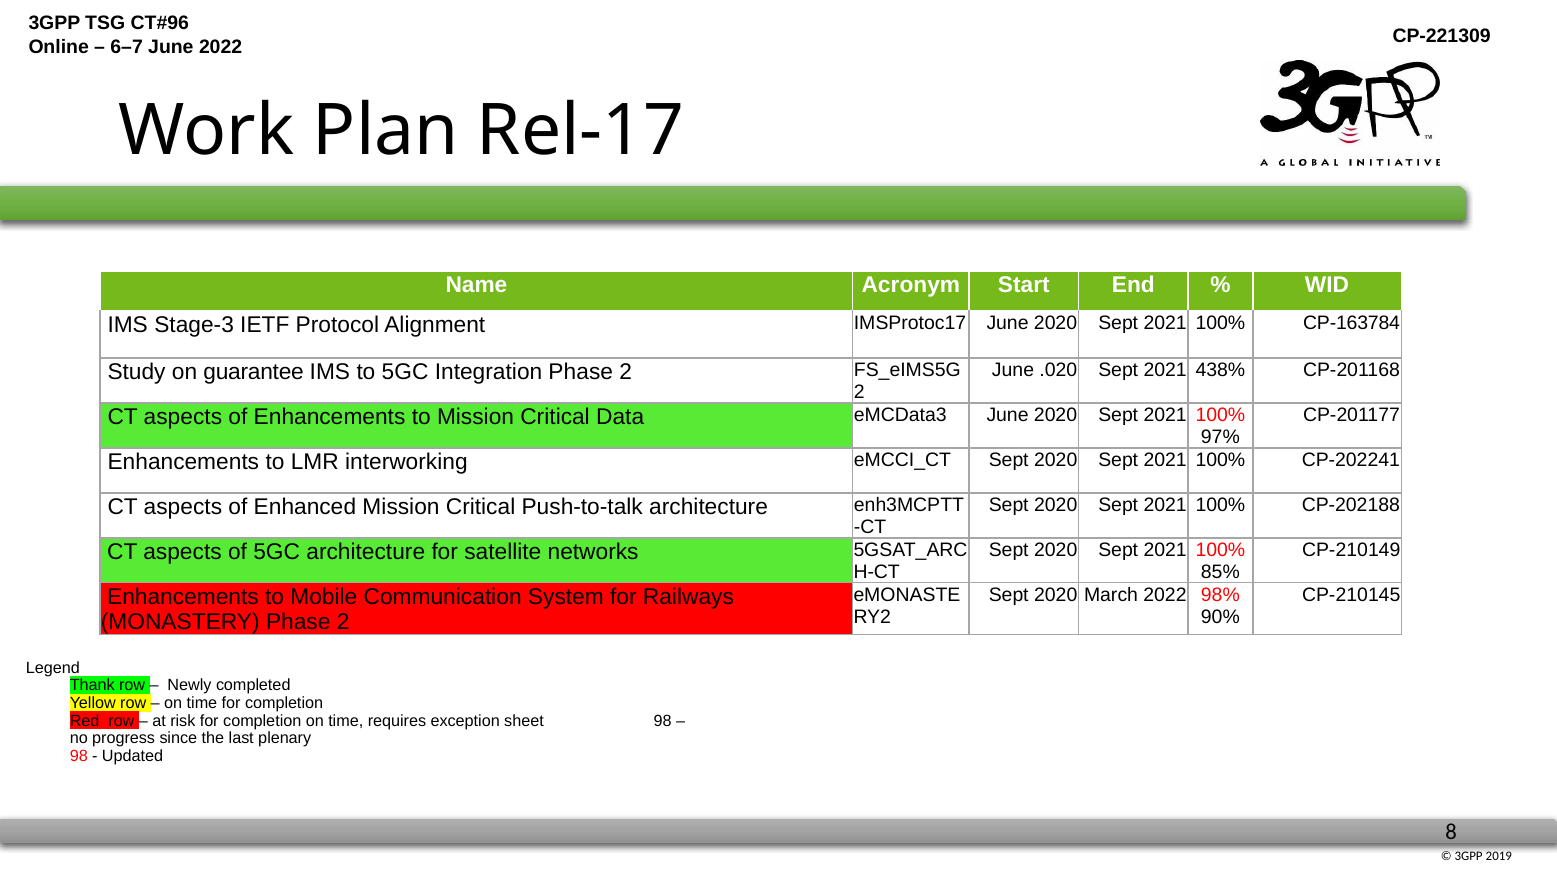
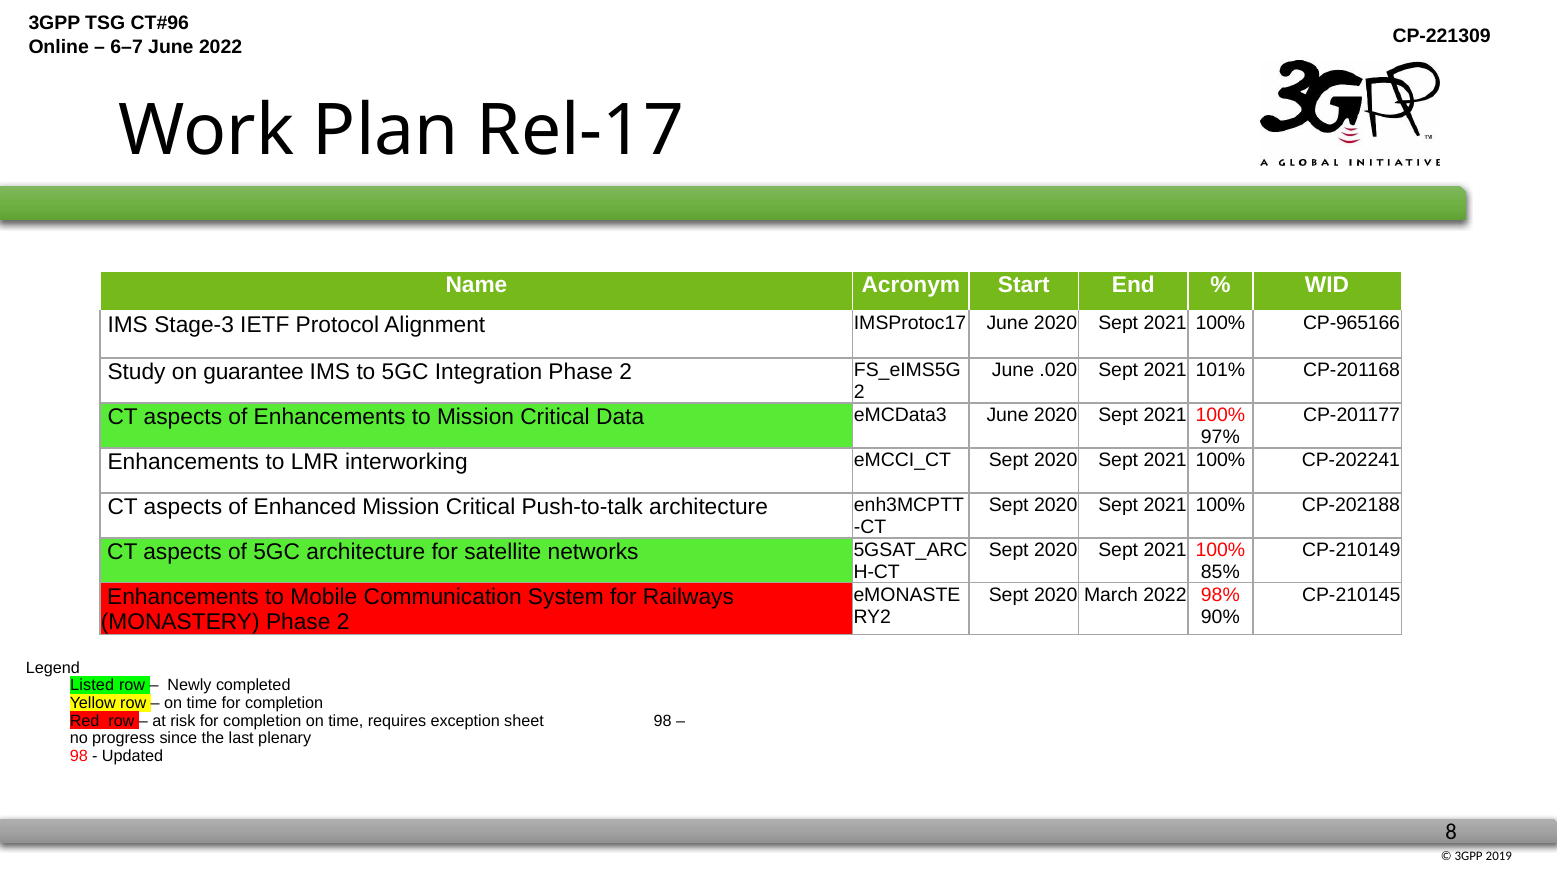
CP-163784: CP-163784 -> CP-965166 (1352, 323)
438%: 438% -> 101% (1220, 370)
Thank: Thank -> Listed (92, 685)
